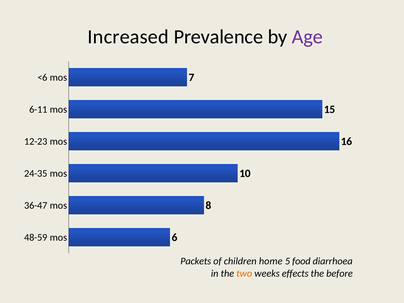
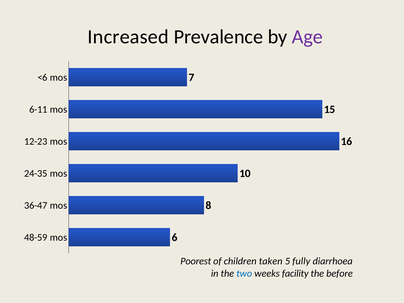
Packets: Packets -> Poorest (196, 261)
home: home -> taken (271, 261)
food: food -> fully (301, 261)
two colour: orange -> blue (244, 273)
effects: effects -> facility (295, 273)
